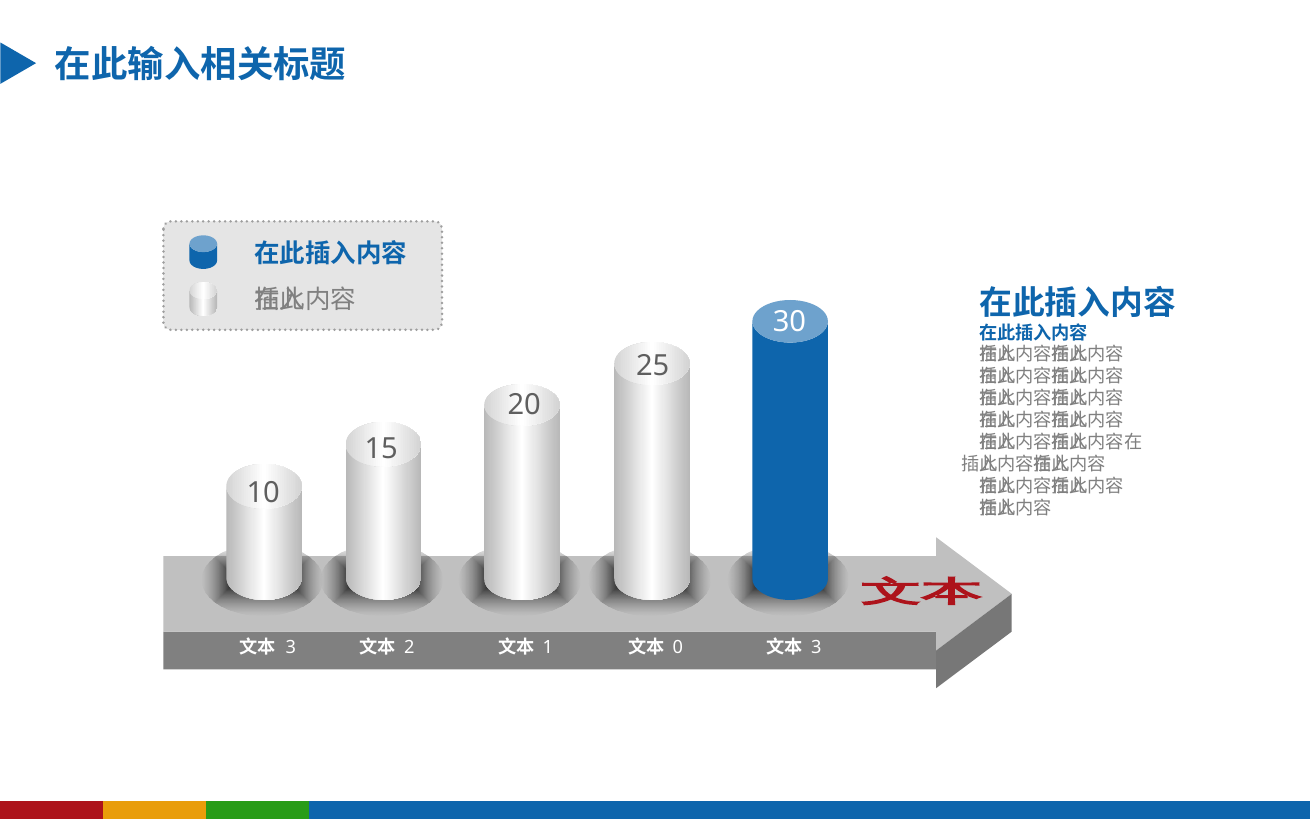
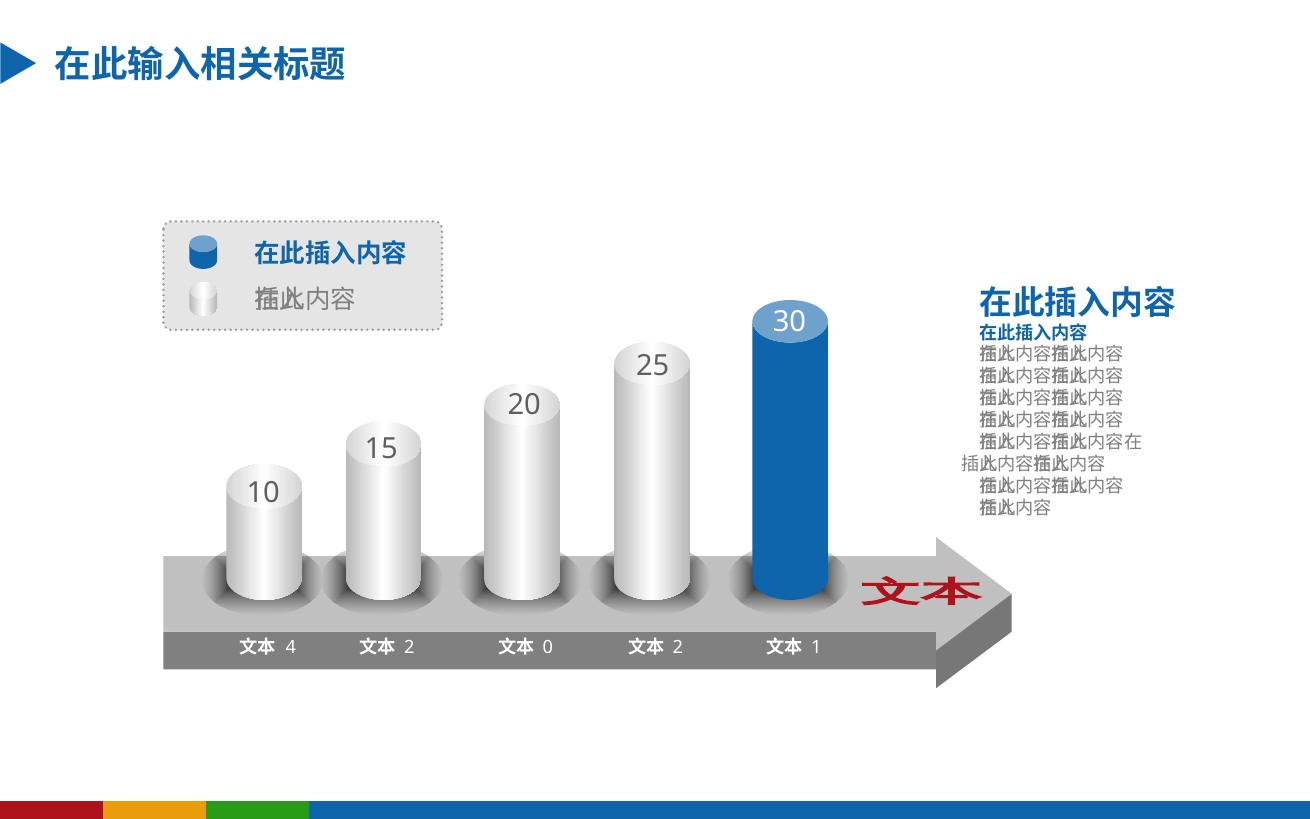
3: 3 -> 4 (291, 647)
1: 1 -> 0 (548, 647)
0: 0 -> 2 (678, 647)
3: 3 -> 1 (816, 647)
